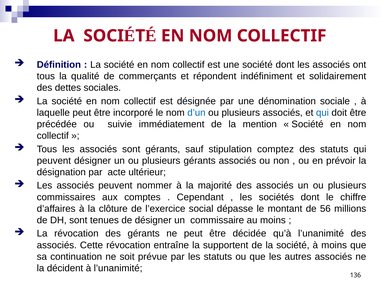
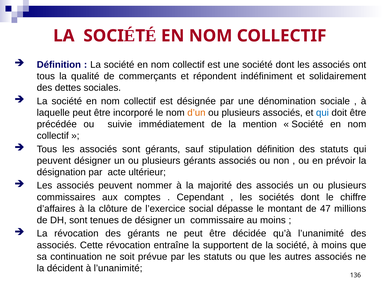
d’un colour: blue -> orange (196, 113)
stipulation comptez: comptez -> définition (276, 149)
56: 56 -> 47 (325, 209)
